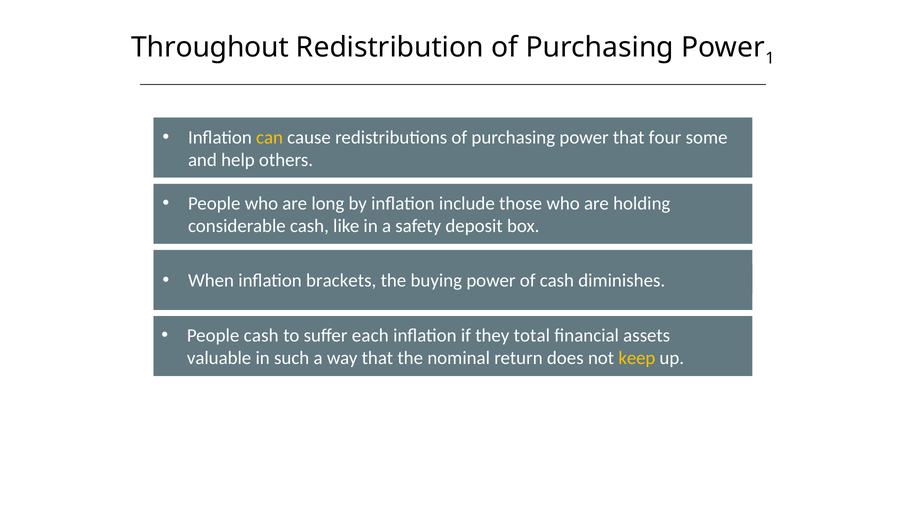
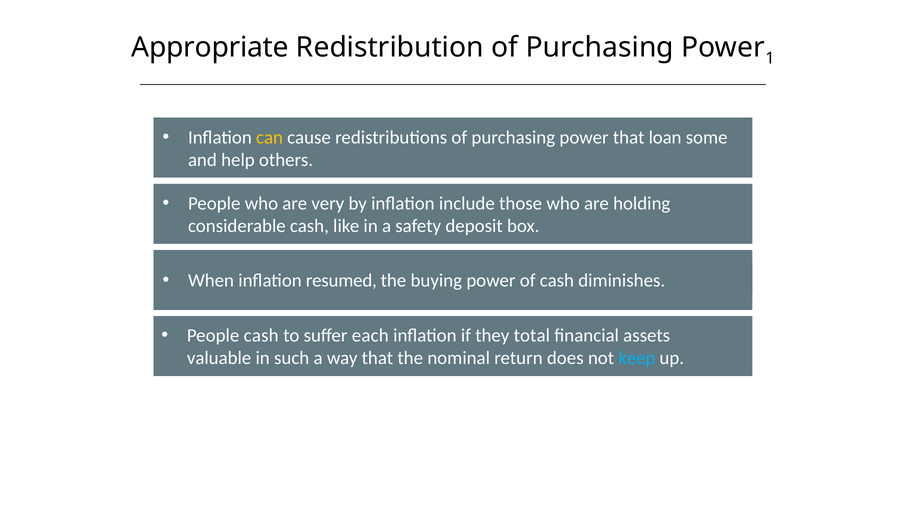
Throughout: Throughout -> Appropriate (210, 48)
four: four -> loan (665, 137)
long: long -> very (328, 203)
brackets: brackets -> resumed (341, 280)
keep colour: yellow -> light blue (637, 358)
